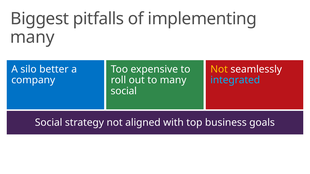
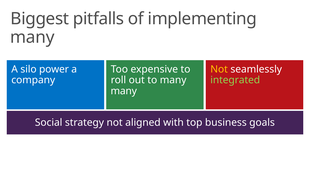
better: better -> power (54, 69)
integrated colour: light blue -> light green (235, 80)
social: social -> many (124, 91)
